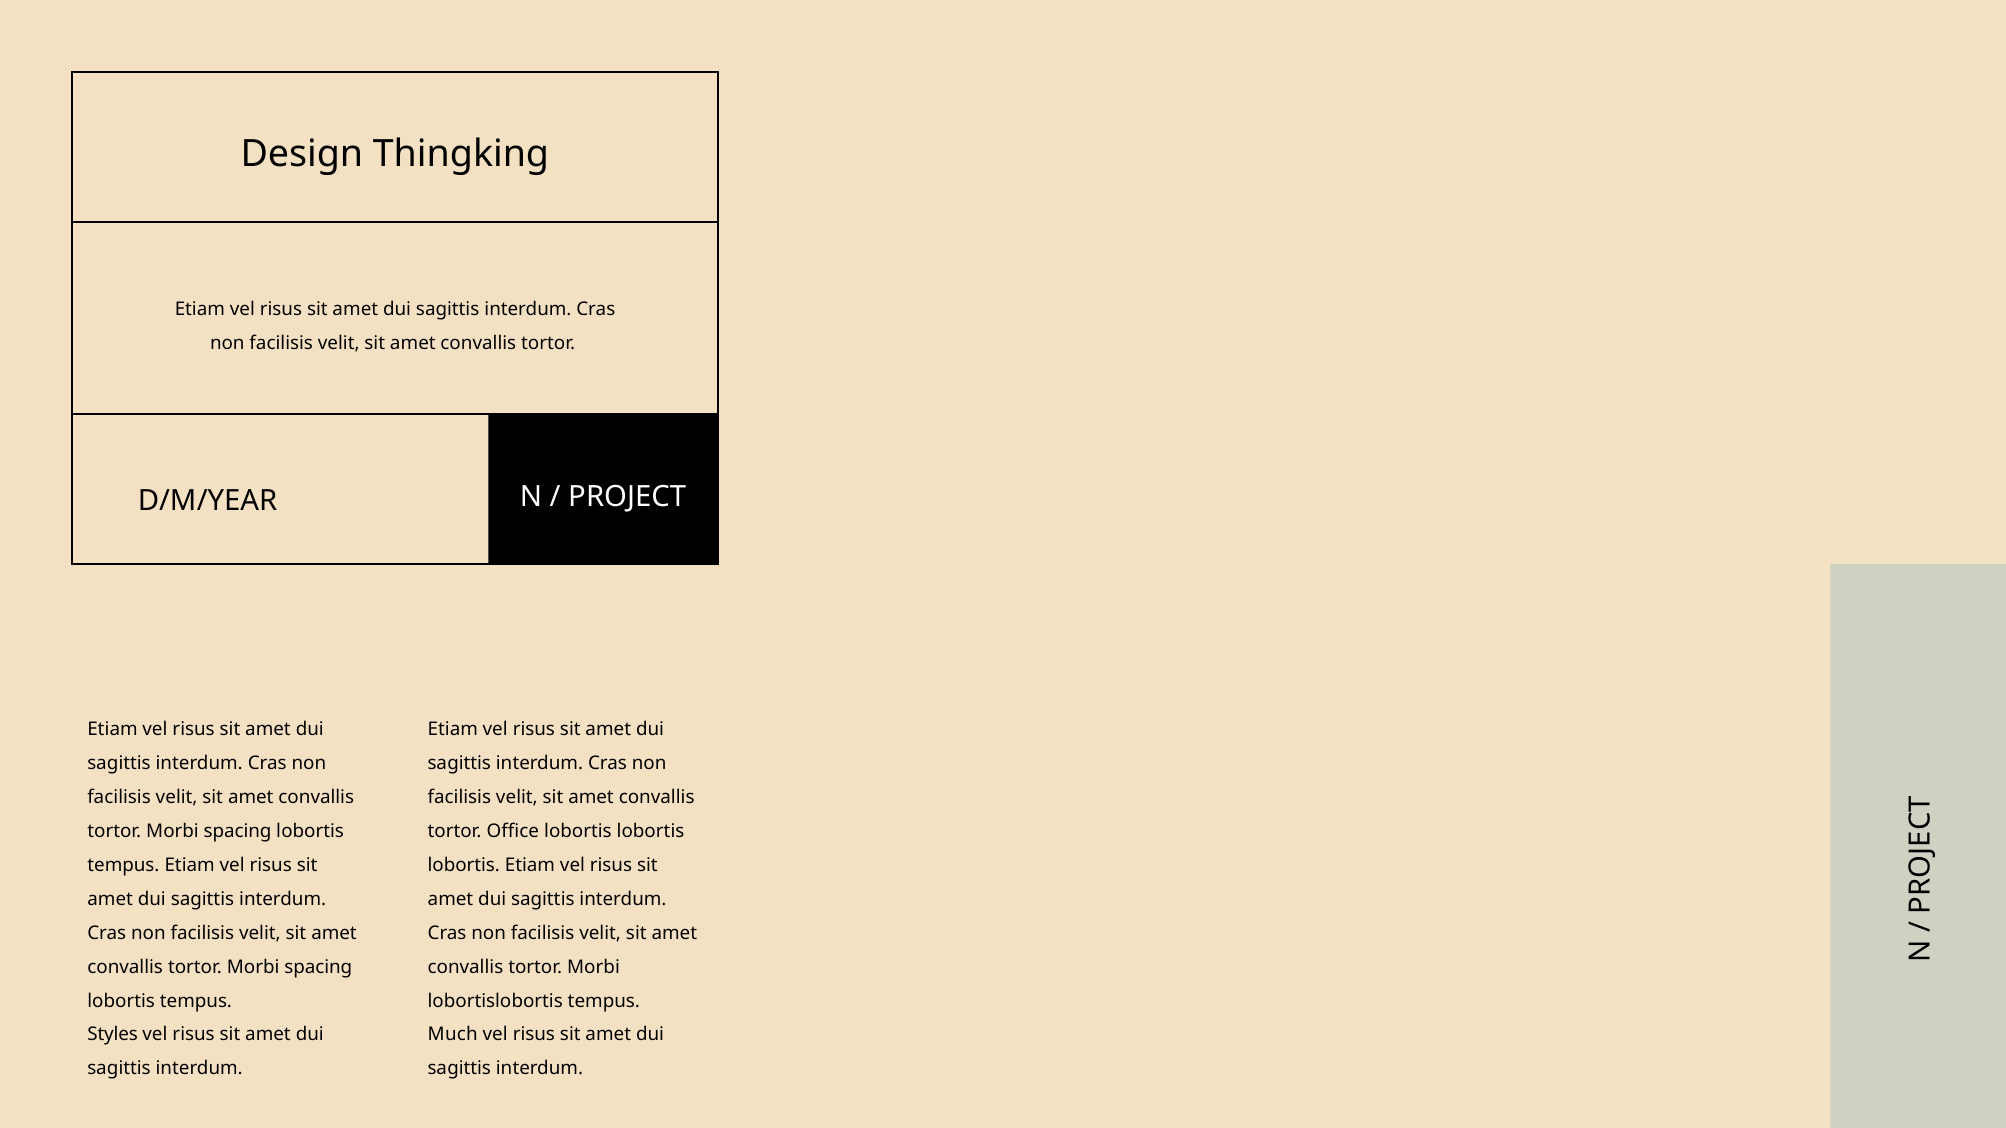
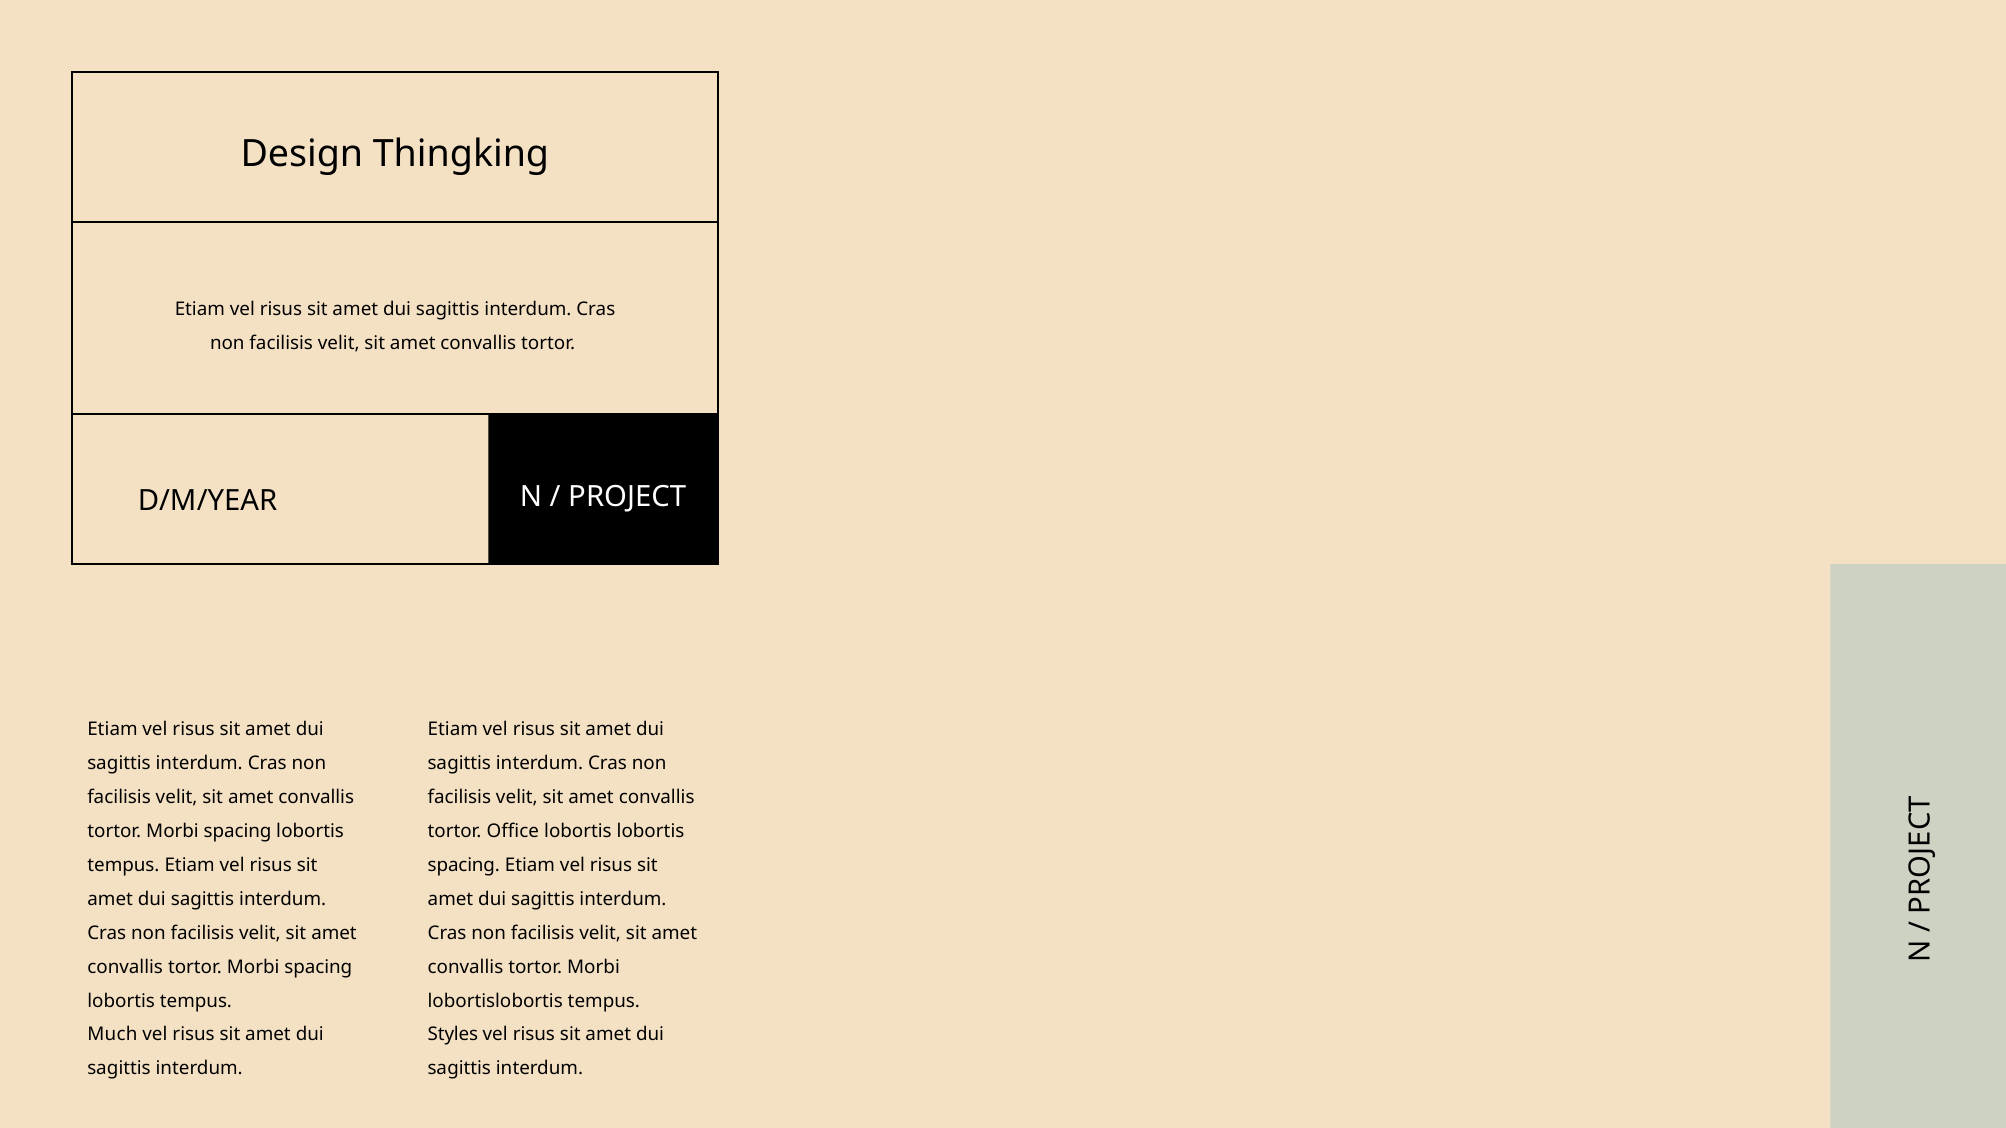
lobortis: lobortis -> spacing (464, 865)
Styles: Styles -> Much (112, 1035)
Much: Much -> Styles (453, 1035)
